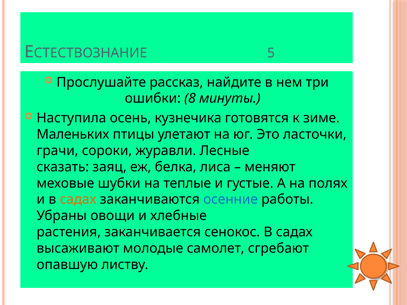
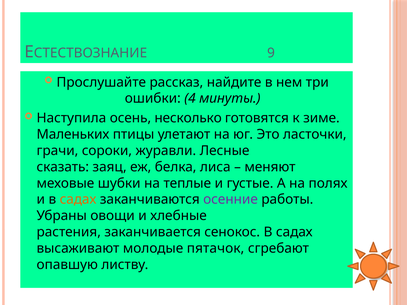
5: 5 -> 9 (271, 53)
8: 8 -> 4 (190, 99)
кузнечика: кузнечика -> несколько (188, 118)
осенние colour: blue -> purple (231, 200)
самолет: самолет -> пятачок (216, 249)
